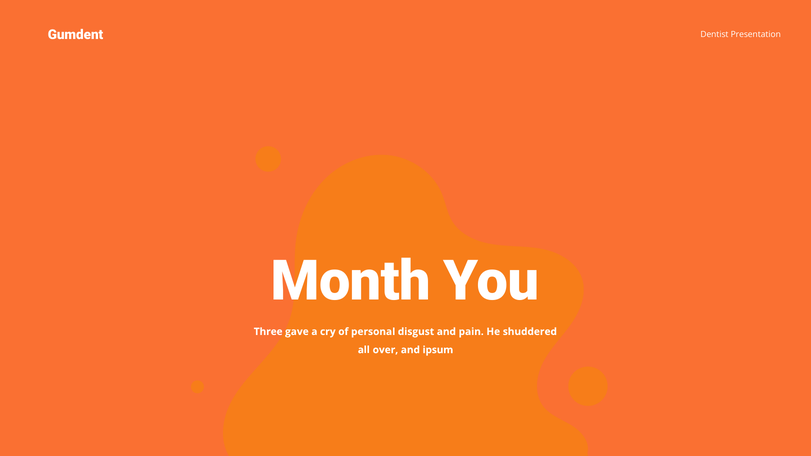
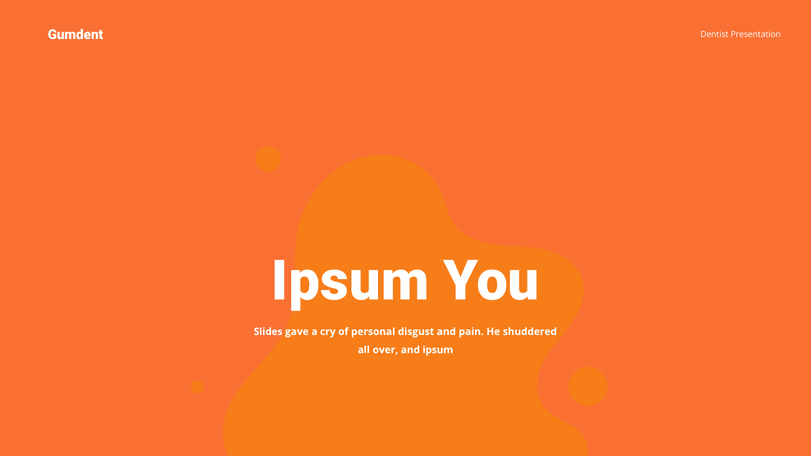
Month: Month -> Ipsum (350, 281)
Three: Three -> Slides (268, 332)
